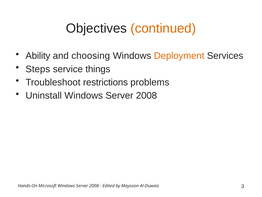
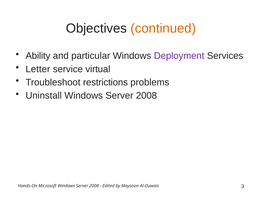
choosing: choosing -> particular (91, 56)
Deployment colour: orange -> purple (179, 56)
Steps: Steps -> Letter (38, 69)
things: things -> virtual (98, 69)
